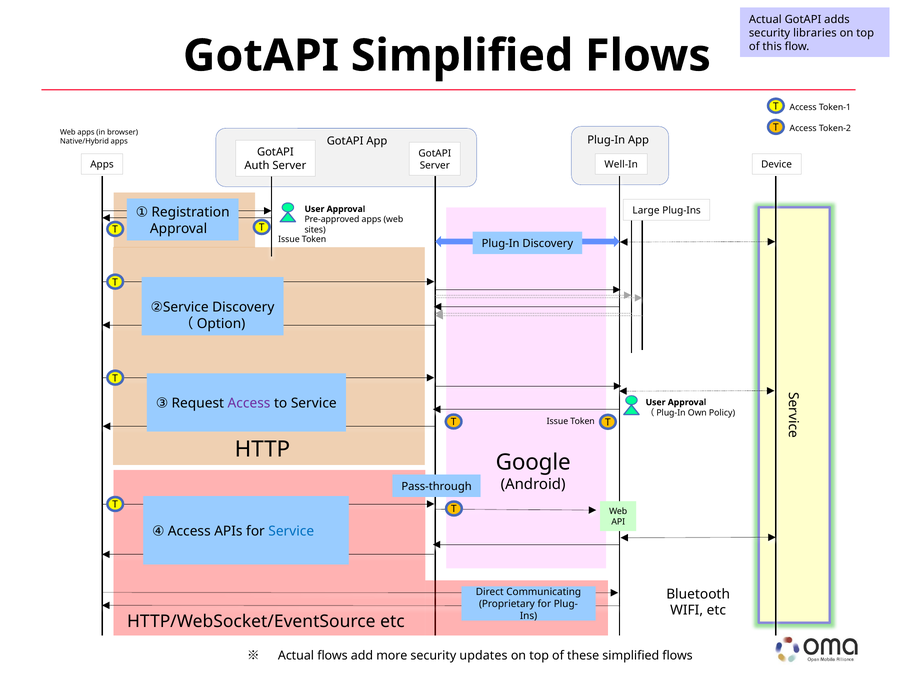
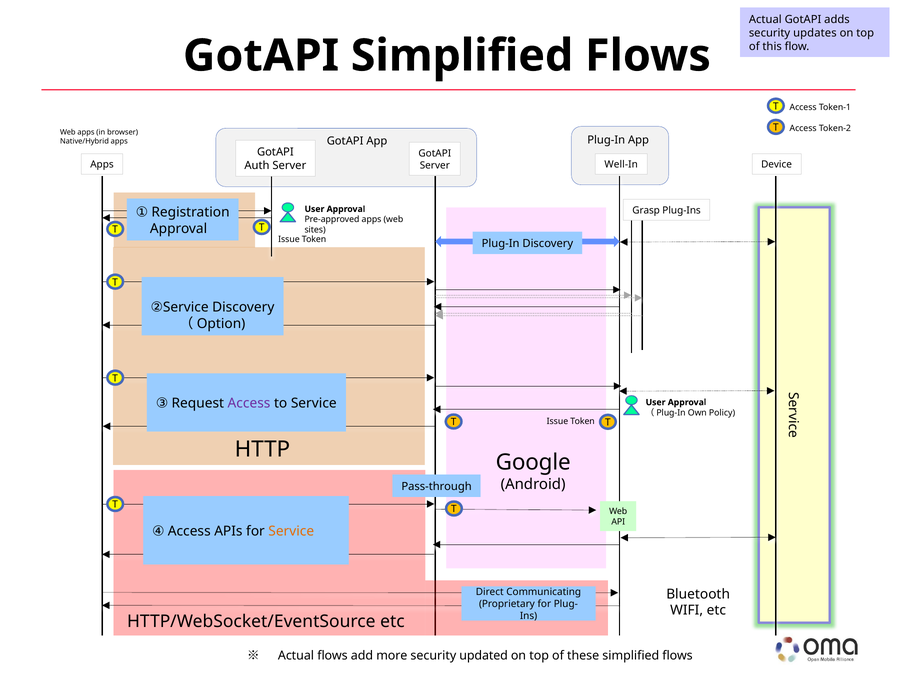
libraries: libraries -> updates (815, 33)
Large: Large -> Grasp (646, 211)
Service colour: blue -> orange (291, 531)
updates: updates -> updated (484, 656)
